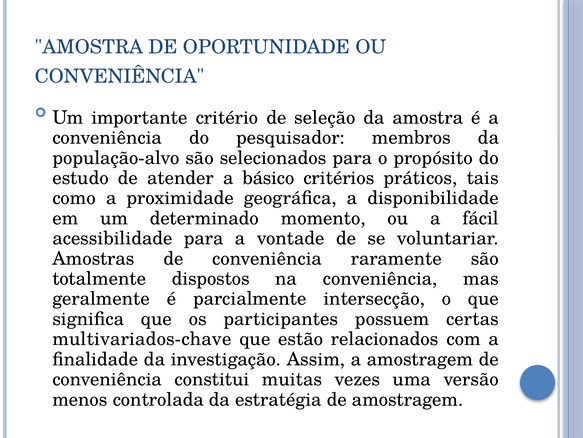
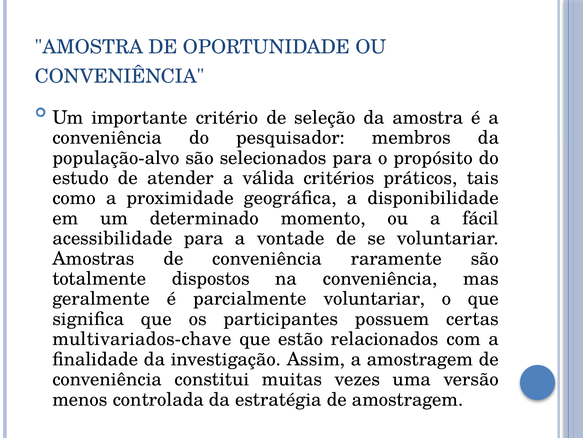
básico: básico -> válida (268, 178)
parcialmente intersecção: intersecção -> voluntariar (374, 298)
